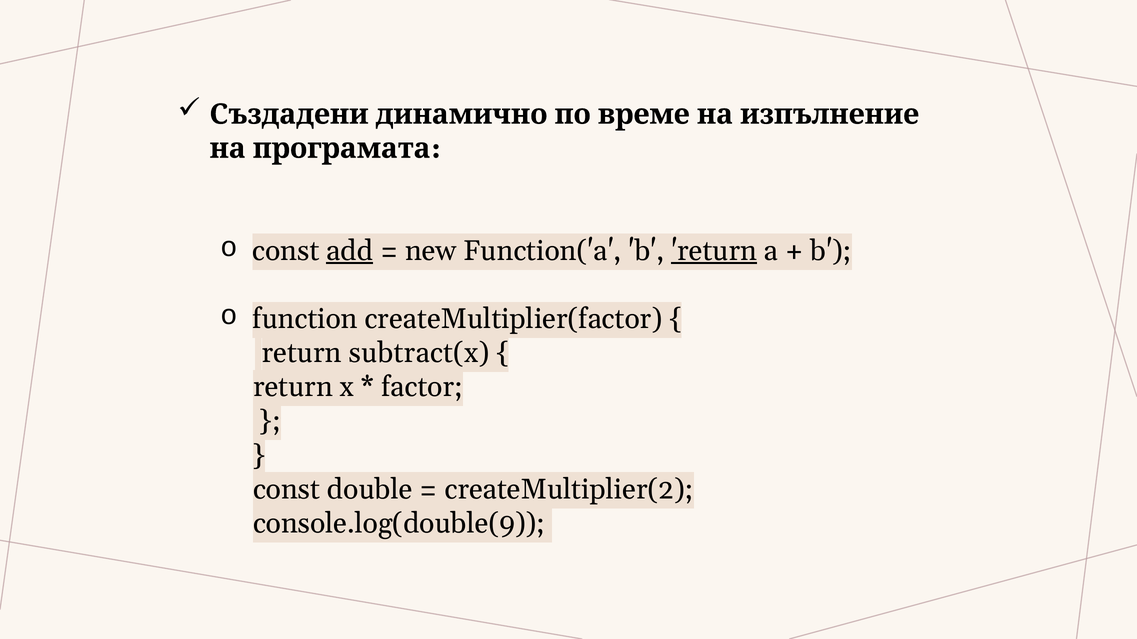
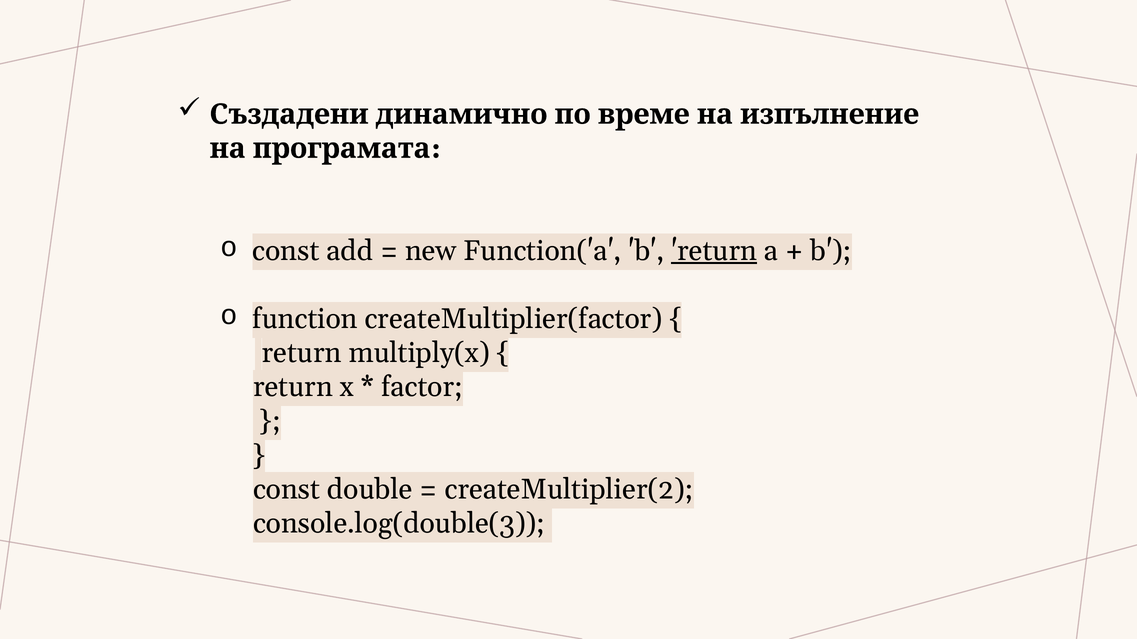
add underline: present -> none (350, 251)
subtract(x: subtract(x -> multiply(x (419, 353)
console.log(double(9: console.log(double(9 -> console.log(double(3 (399, 524)
